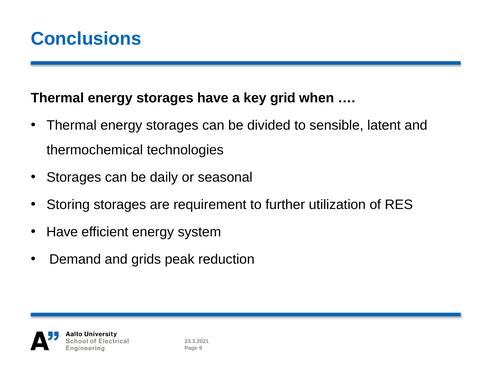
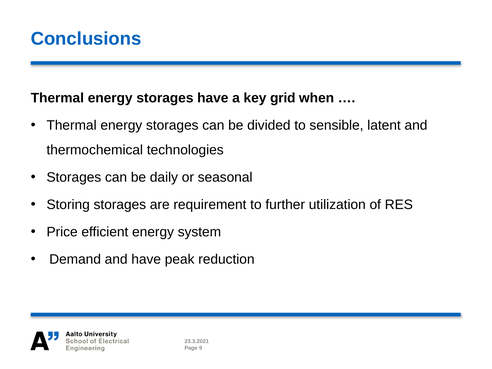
Have: Have -> Price (62, 232)
and grids: grids -> have (146, 259)
